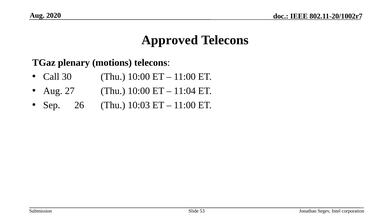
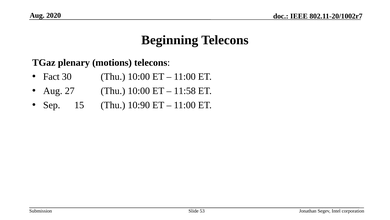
Approved: Approved -> Beginning (170, 40)
Call: Call -> Fact (51, 77)
11:04: 11:04 -> 11:58 (185, 91)
26: 26 -> 15 (79, 105)
10:03: 10:03 -> 10:90 (139, 105)
